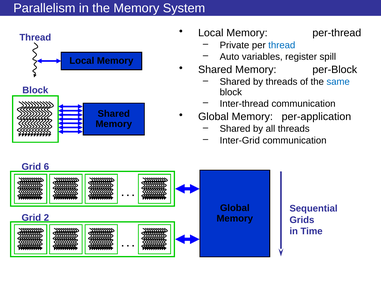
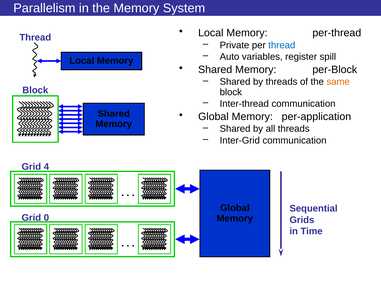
same colour: blue -> orange (338, 82)
6: 6 -> 4 (46, 167)
2: 2 -> 0 (46, 218)
